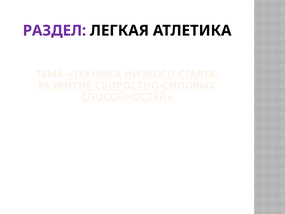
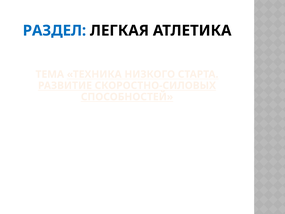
РАЗДЕЛ colour: purple -> blue (54, 31)
